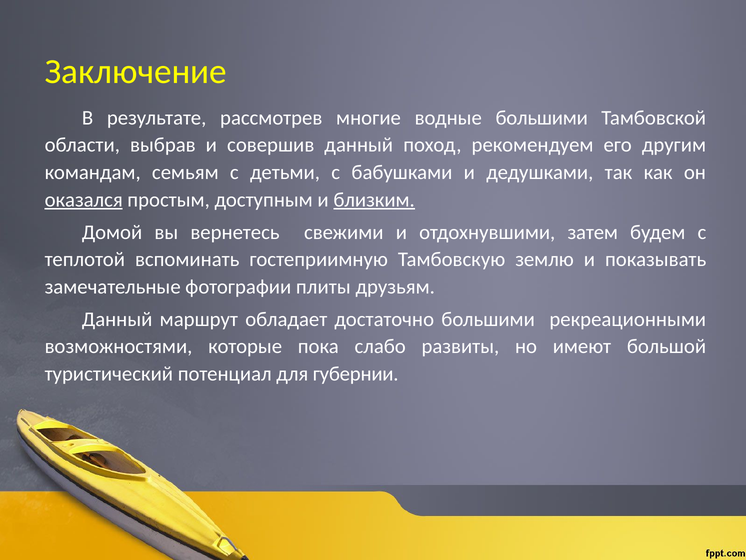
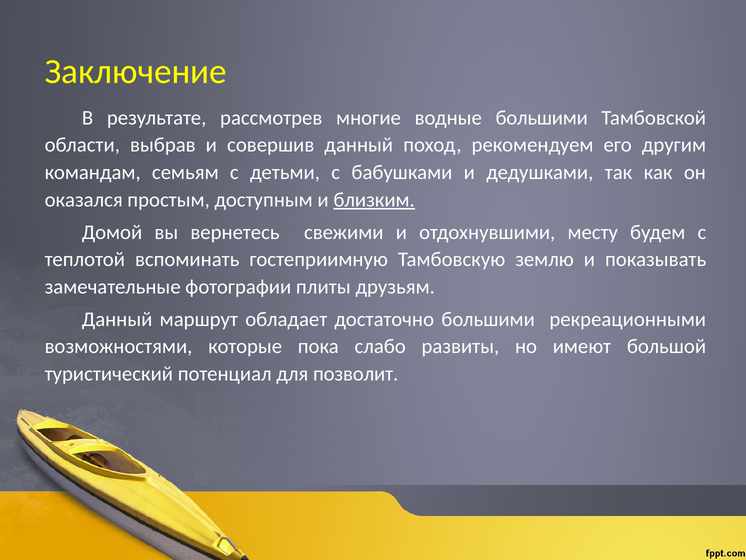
оказался underline: present -> none (84, 200)
затем: затем -> месту (593, 232)
губернии: губернии -> позволит (356, 374)
